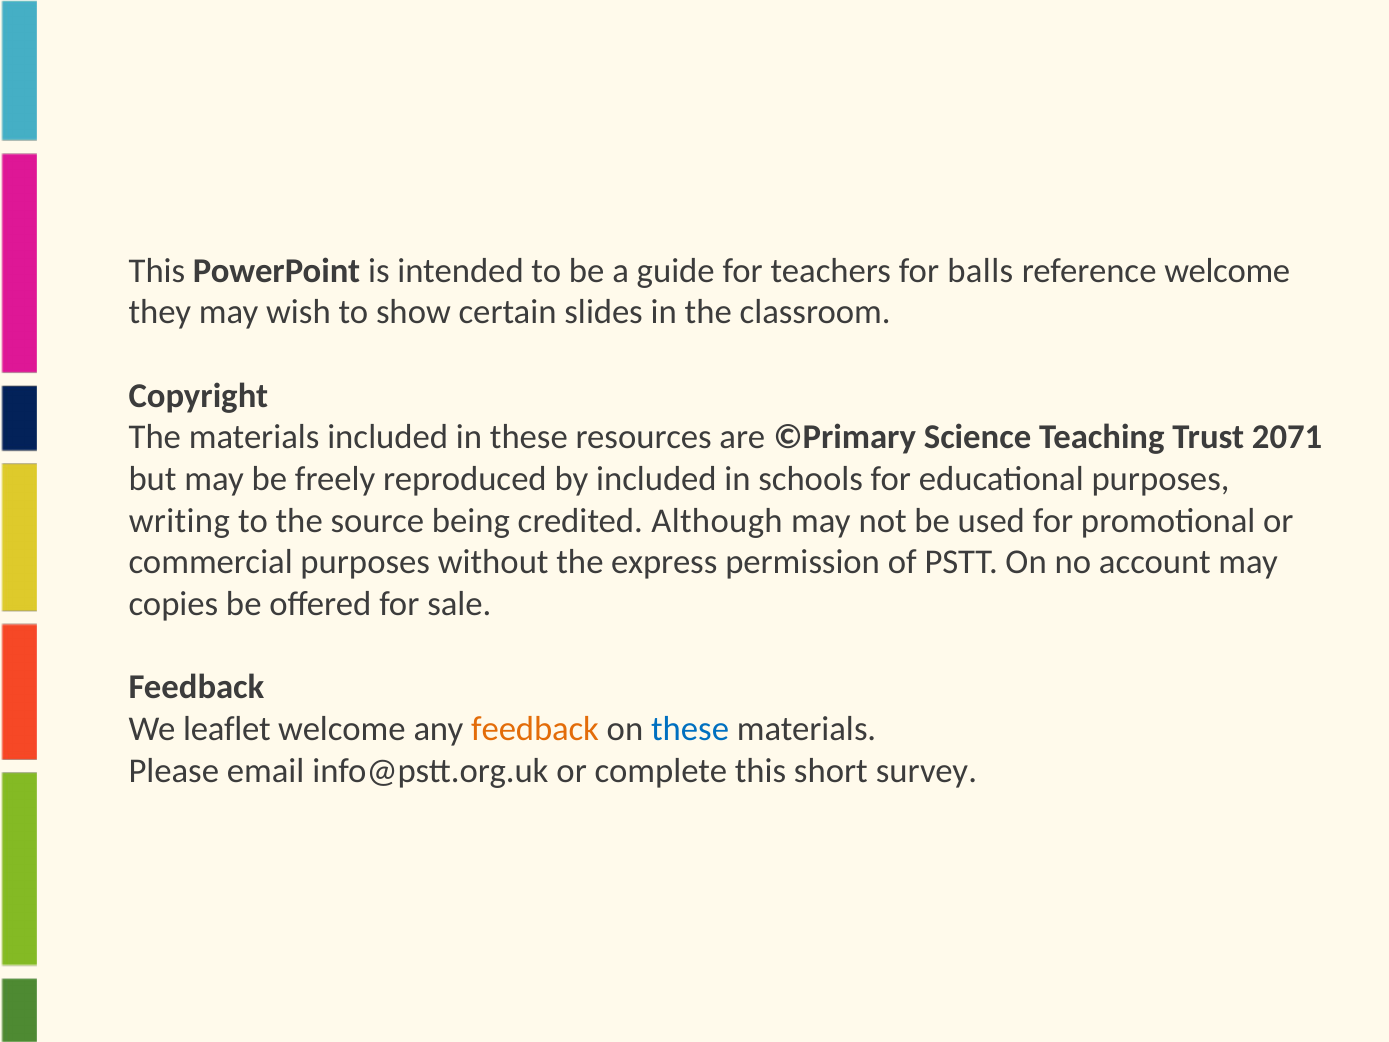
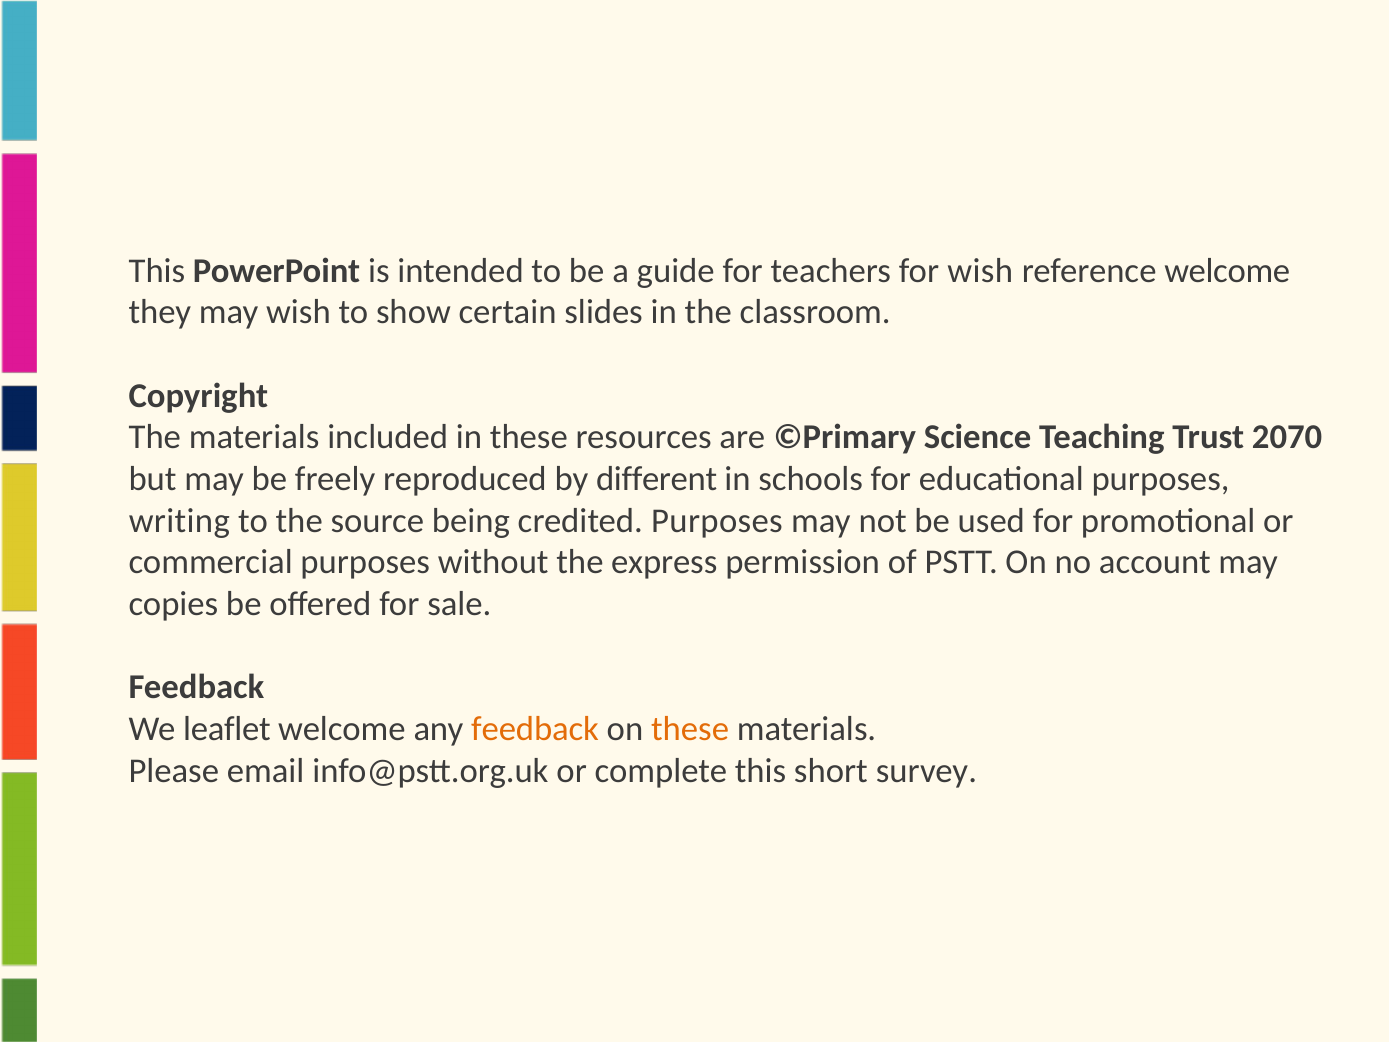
for balls: balls -> wish (980, 271)
2071: 2071 -> 2070 (1287, 437)
by included: included -> different (657, 479)
credited Although: Although -> Purposes (717, 521)
these colour: blue -> orange (690, 729)
